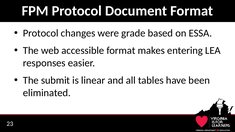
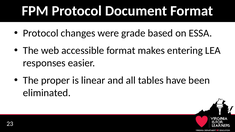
submit: submit -> proper (55, 80)
